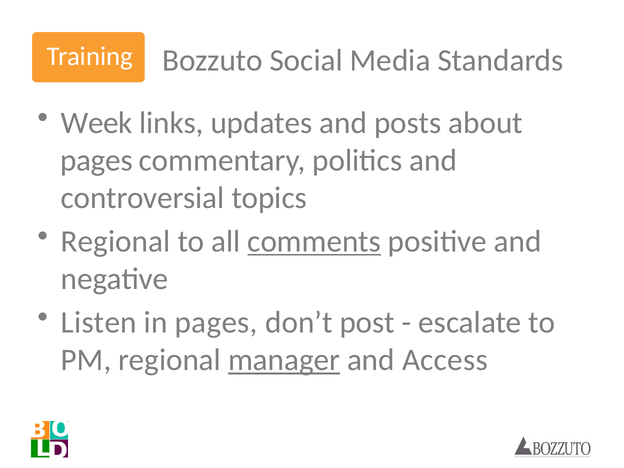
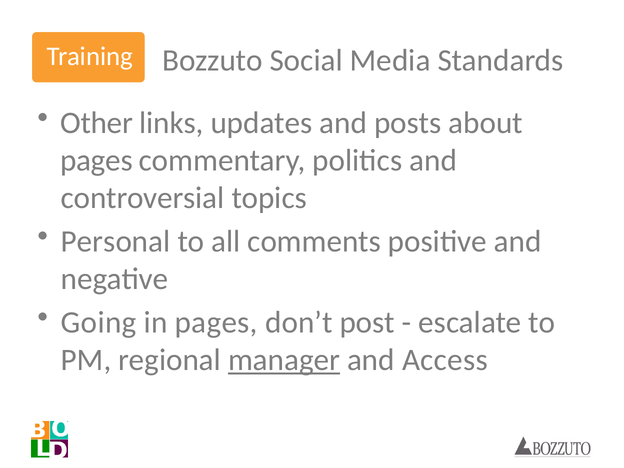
Week: Week -> Other (97, 123)
Regional: Regional -> Personal (116, 241)
comments underline: present -> none (314, 241)
Listen: Listen -> Going (99, 323)
